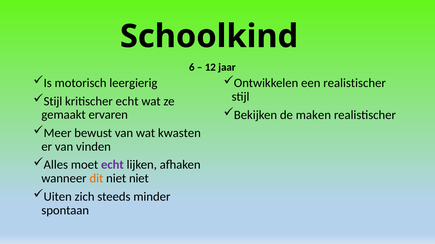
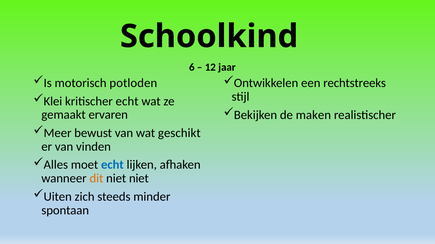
leergierig: leergierig -> potloden (133, 83)
een realistischer: realistischer -> rechtstreeks (355, 83)
Stijl: Stijl -> Klei (53, 101)
kwasten: kwasten -> geschikt (179, 133)
echt colour: purple -> blue (112, 165)
